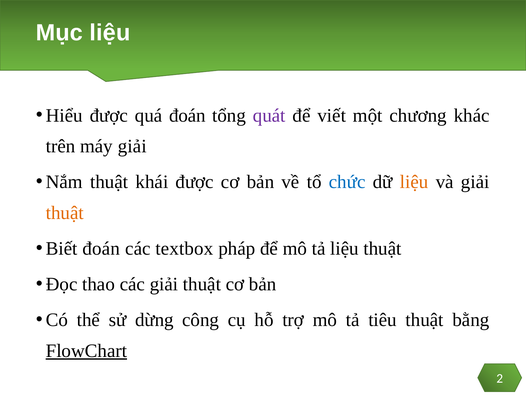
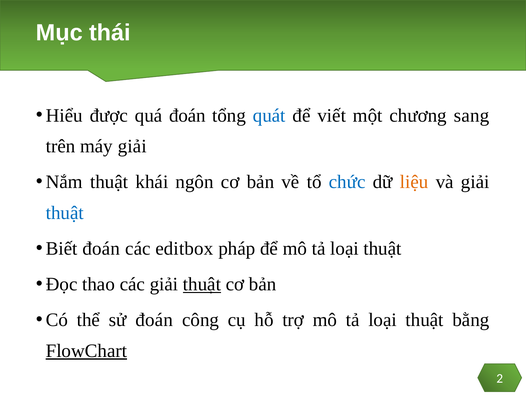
Mục liệu: liệu -> thái (110, 33)
quát colour: purple -> blue (269, 115)
khác: khác -> sang (472, 115)
khái được: được -> ngôn (195, 182)
thuật colour: orange -> blue (65, 213)
textbox: textbox -> editbox (184, 248)
để mô tả liệu: liệu -> loại (344, 248)
thuật underline: none -> present (202, 284)
sử dừng: dừng -> đoán (154, 320)
trợ mô tả tiêu: tiêu -> loại (383, 320)
